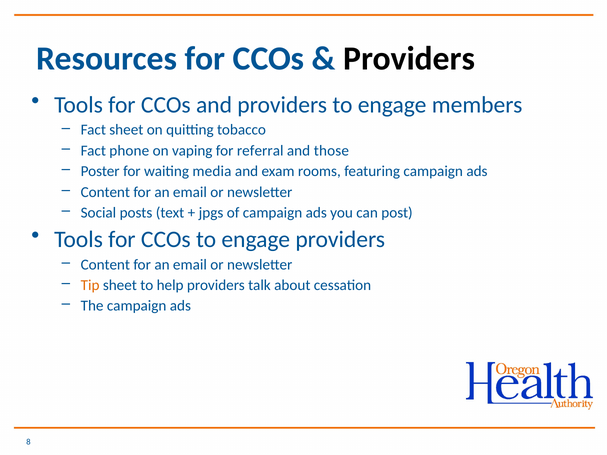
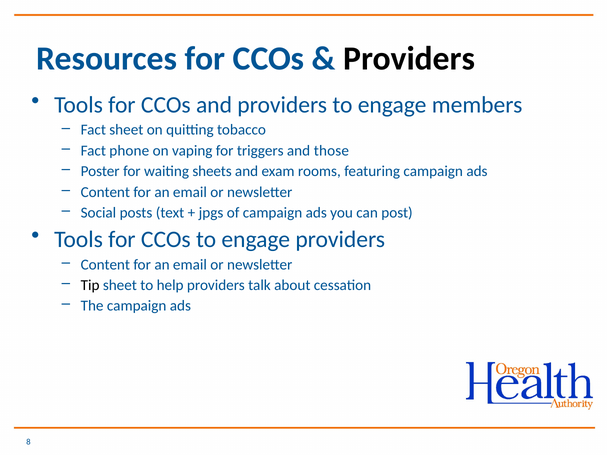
referral: referral -> triggers (260, 151)
media: media -> sheets (212, 172)
Tip colour: orange -> black (90, 285)
